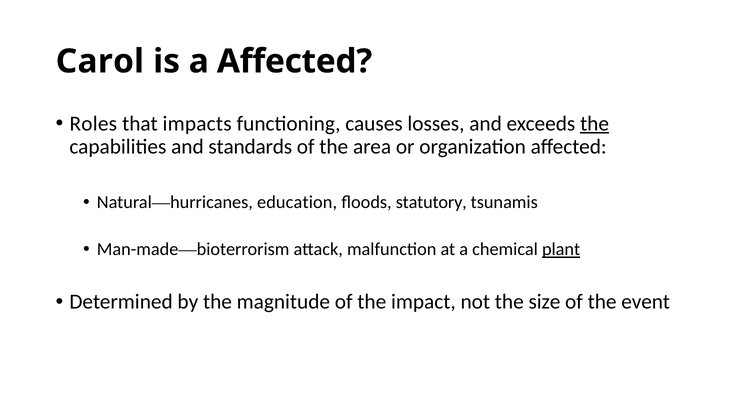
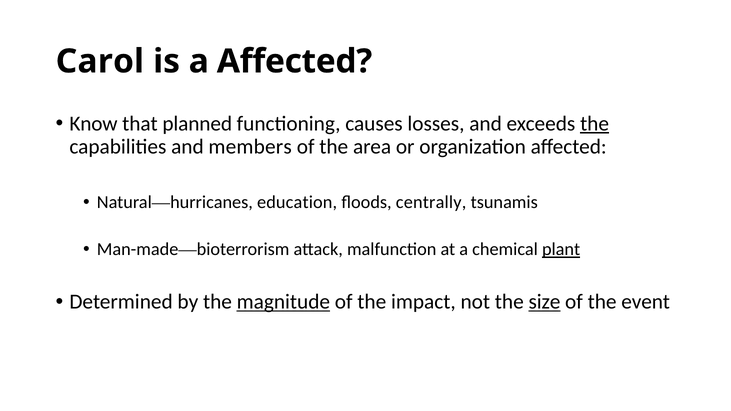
Roles: Roles -> Know (94, 124)
impacts: impacts -> planned (197, 124)
standards: standards -> members (250, 147)
statutory: statutory -> centrally (431, 202)
magnitude underline: none -> present (283, 302)
size underline: none -> present (545, 302)
